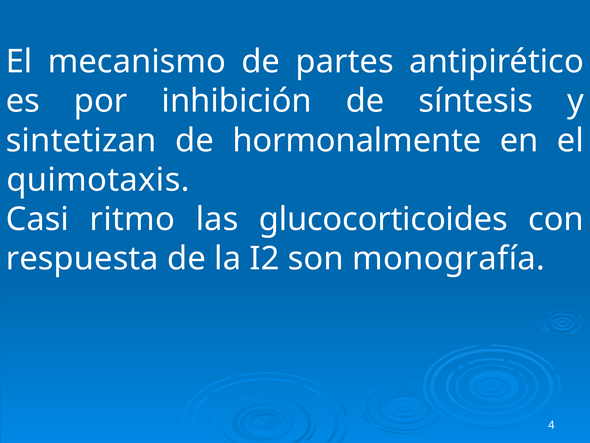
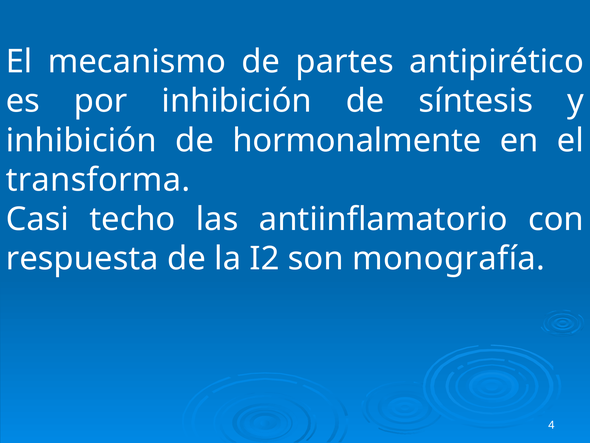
sintetizan: sintetizan -> inhibición (81, 140)
quimotaxis: quimotaxis -> transforma (98, 180)
ritmo: ritmo -> techo (132, 219)
glucocorticoides: glucocorticoides -> antiinflamatorio (383, 219)
